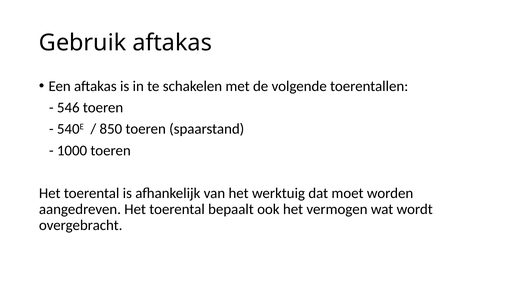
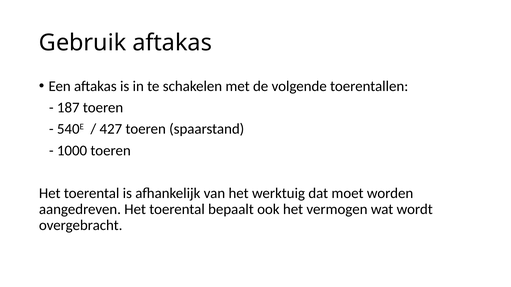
546: 546 -> 187 (68, 108)
850: 850 -> 427 (111, 129)
